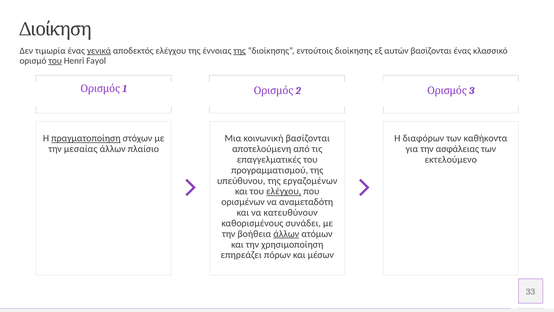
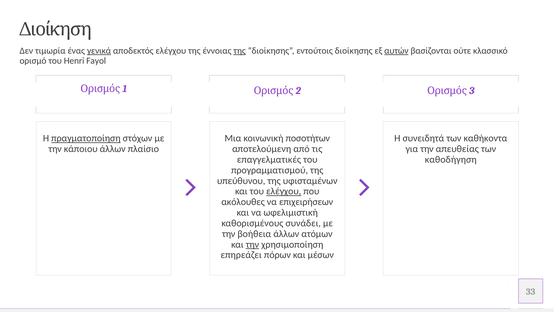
αυτών underline: none -> present (396, 51)
βασίζονται ένας: ένας -> ούτε (462, 51)
του underline: present -> none (55, 61)
κοινωνική βασίζονται: βασίζονται -> ποσοτήτων (308, 138)
διαφόρων: διαφόρων -> συνειδητά (423, 138)
μεσαίας: μεσαίας -> κάποιου (81, 149)
ασφάλειας: ασφάλειας -> απευθείας (457, 149)
εκτελούμενο: εκτελούμενο -> καθοδήγηση (451, 159)
εργαζομένων: εργαζομένων -> υφισταμένων (310, 181)
ορισμένων: ορισμένων -> ακόλουθες (243, 202)
αναμεταδότη: αναμεταδότη -> επιχειρήσεων (306, 202)
κατευθύνουν: κατευθύνουν -> ωφελιμιστική (291, 212)
άλλων underline: present -> none (286, 234)
την underline: none -> present (252, 244)
